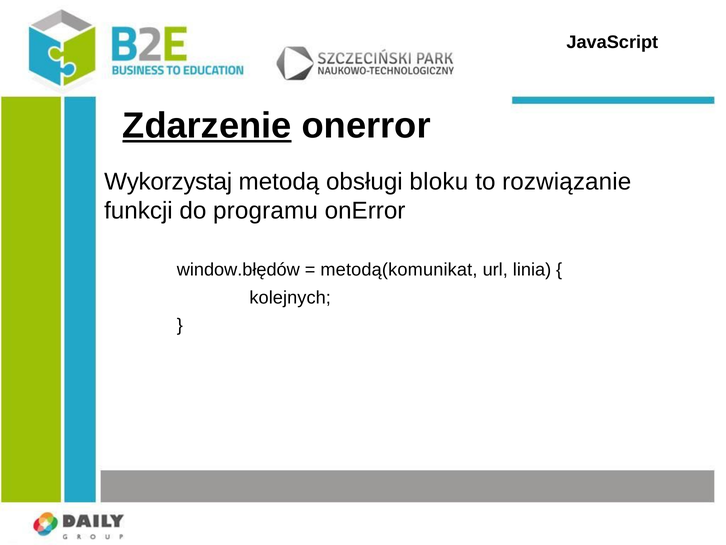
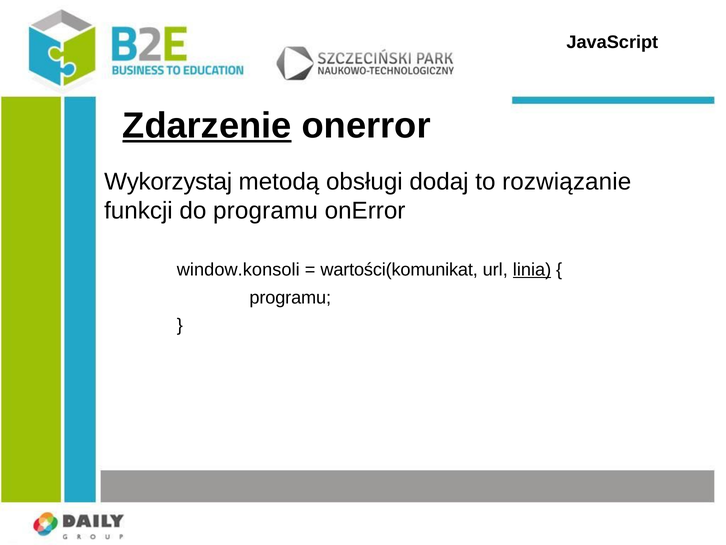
bloku: bloku -> dodaj (439, 182)
window.błędów: window.błędów -> window.konsoli (238, 269)
metodą(komunikat: metodą(komunikat -> wartości(komunikat (399, 269)
linia underline: none -> present (532, 269)
kolejnych: kolejnych -> programu (290, 297)
